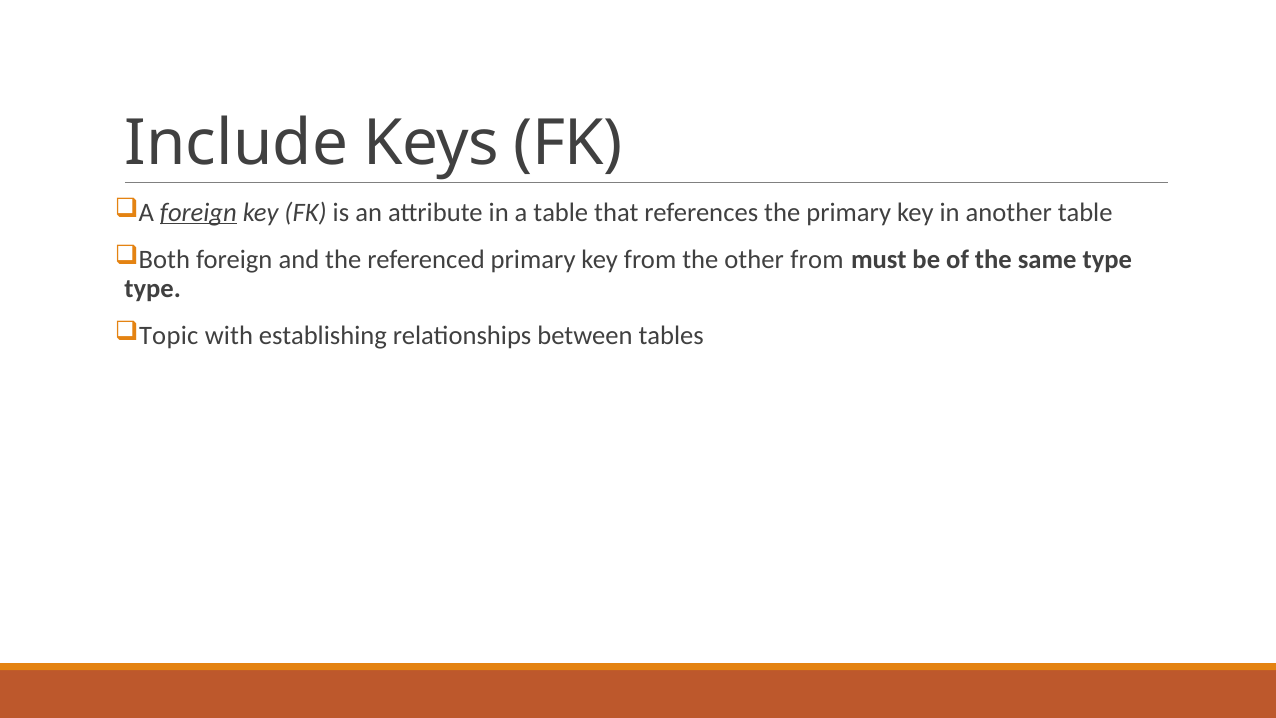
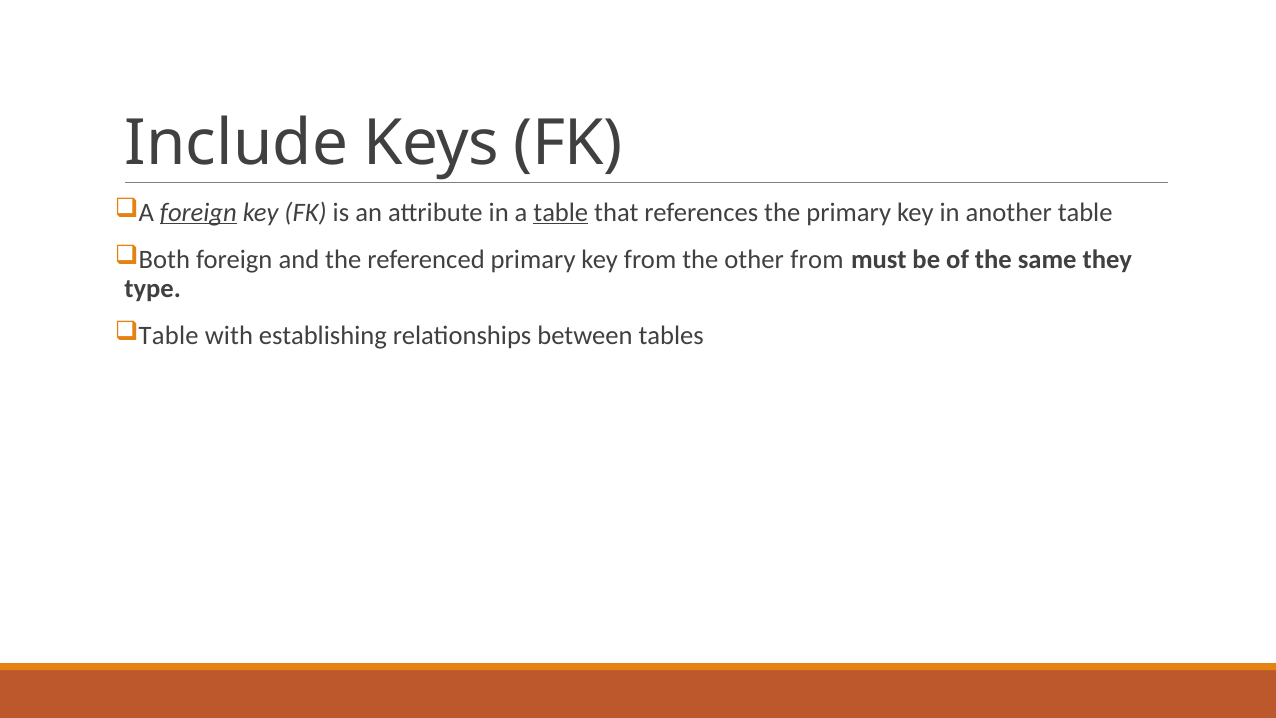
table underline: none -> present (561, 212)
same type: type -> they (1107, 259)
Topic: Topic -> Table (169, 336)
